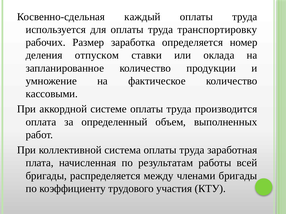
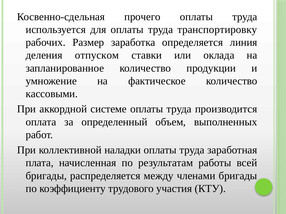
каждый: каждый -> прочего (142, 17)
номер: номер -> линия (244, 43)
система: система -> наладки (123, 150)
